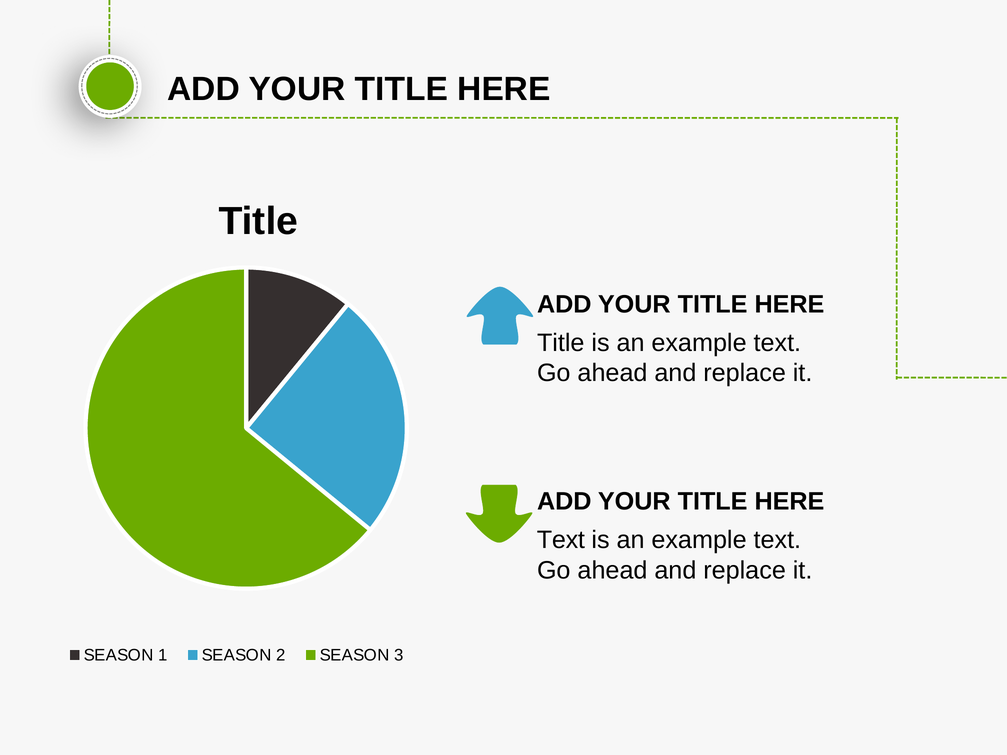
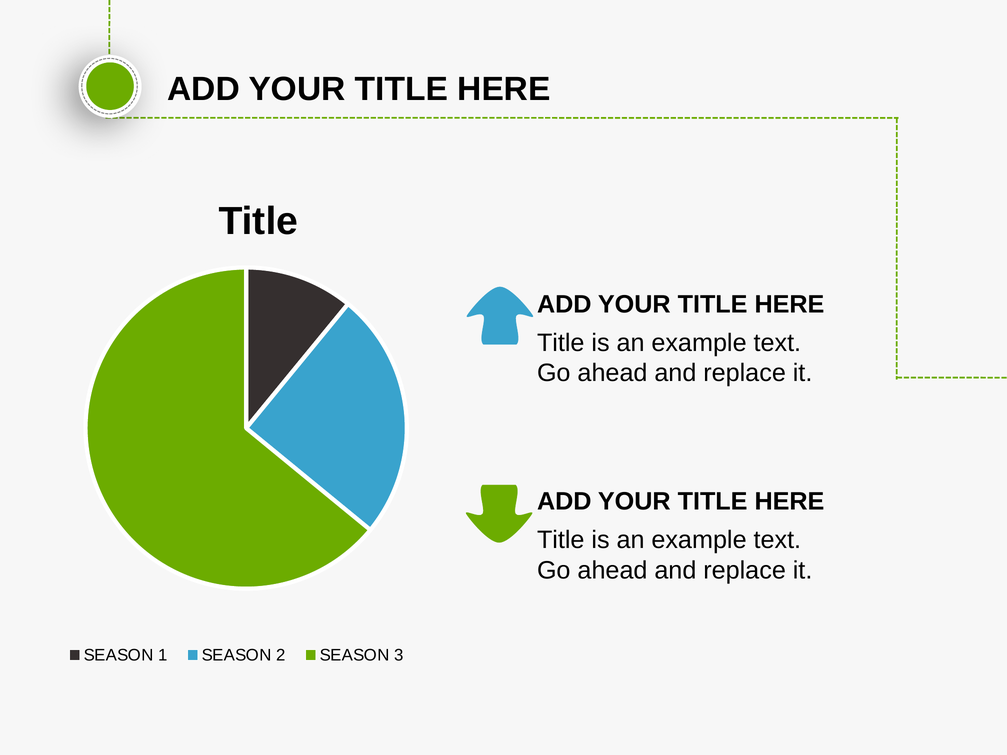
Text: Text -> Title (561, 540)
